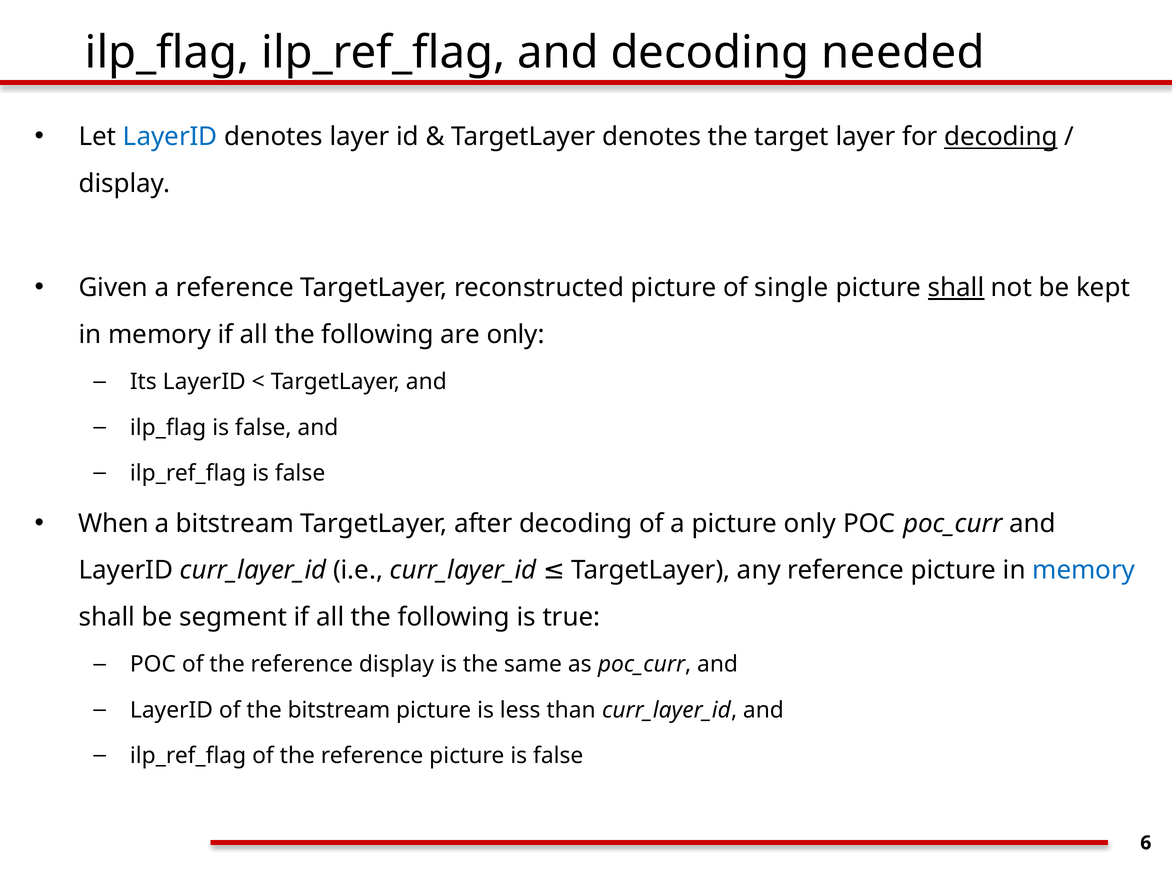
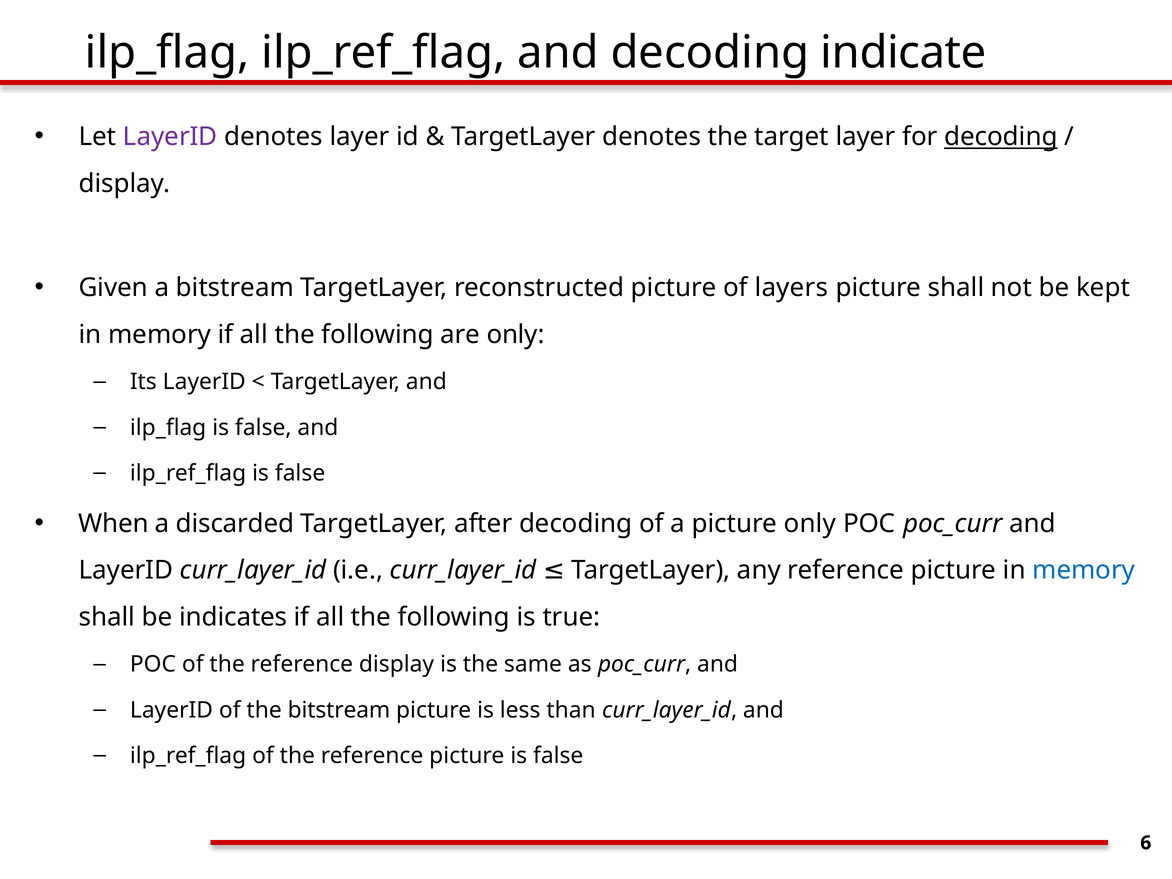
needed: needed -> indicate (904, 53)
LayerID colour: blue -> purple (170, 137)
a reference: reference -> bitstream (235, 288)
single: single -> layers (791, 288)
shall underline: present -> none (956, 288)
a bitstream: bitstream -> discarded (235, 523)
segment: segment -> indicates (233, 617)
